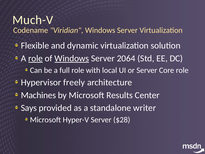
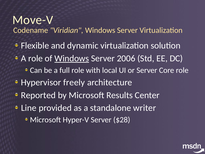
Much-V: Much-V -> Move-V (33, 20)
role underline: present -> none (36, 58)
2064: 2064 -> 2006 (126, 58)
Machines: Machines -> Reported (38, 95)
Says: Says -> Line (29, 108)
